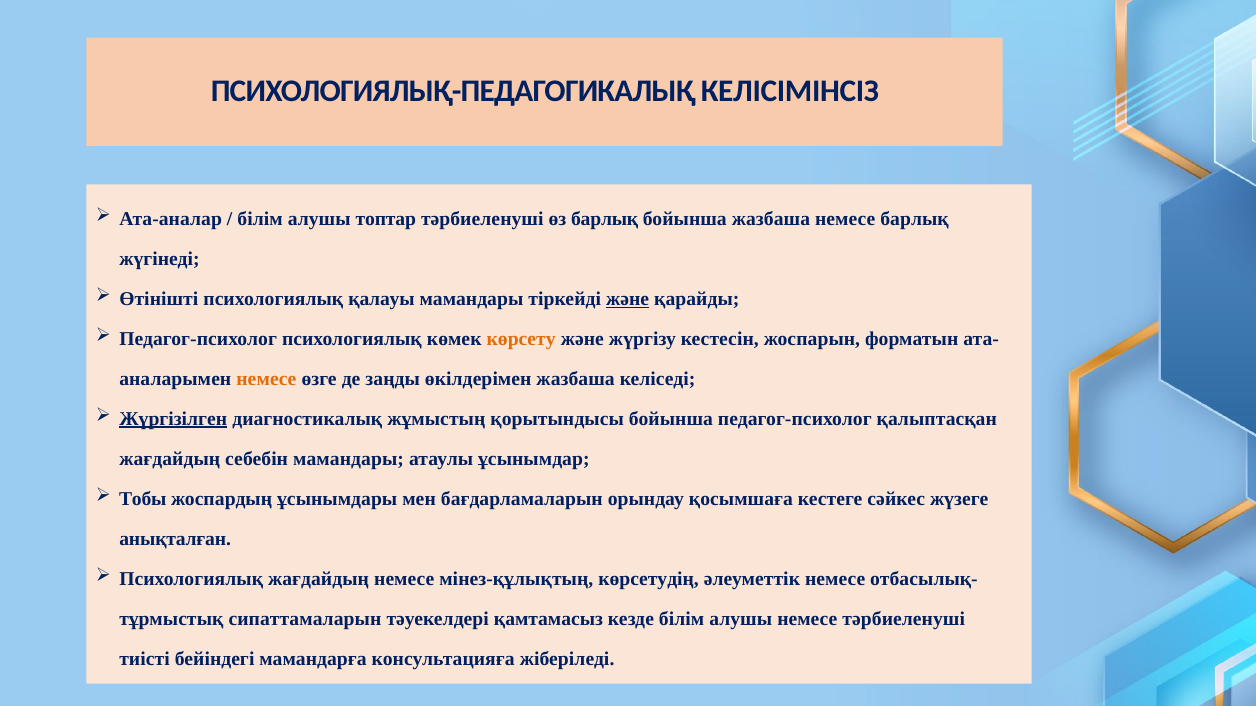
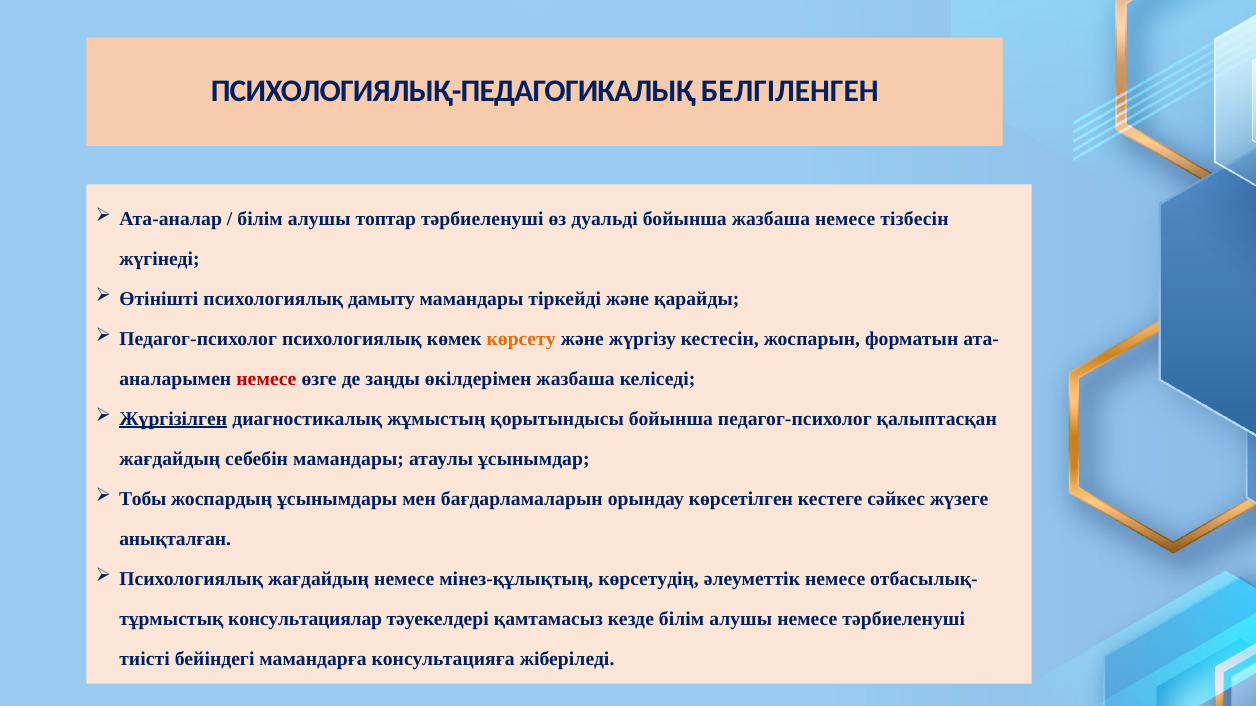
КЕЛІСІМІНСІЗ: КЕЛІСІМІНСІЗ -> БЕЛГІЛЕНГЕН (790, 92)
өз барлық: барлық -> дуальді (605, 219)
немесе барлық: барлық -> тізбесін (914, 219)
қалауы: қалауы -> дамыту (382, 299)
және underline: present -> none (628, 299)
немесе colour: orange -> red (266, 379)
қосымшаға: қосымшаға -> көрсетілген (741, 499)
сипаттамаларын: сипаттамаларын -> консультациялар (305, 619)
